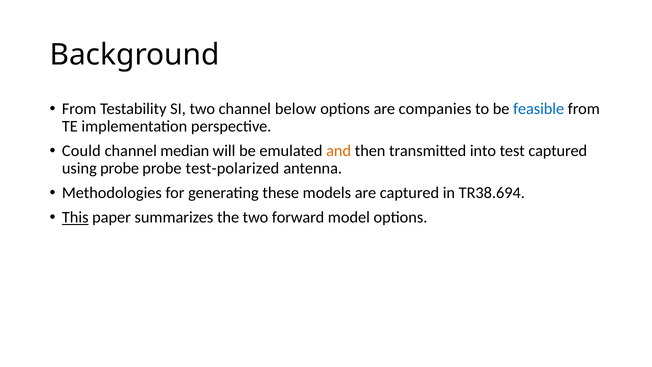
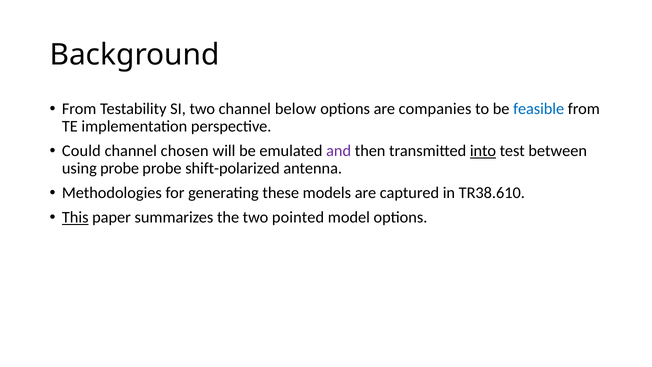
median: median -> chosen (185, 151)
and colour: orange -> purple (339, 151)
into underline: none -> present (483, 151)
test captured: captured -> between (558, 151)
test-polarized: test-polarized -> shift-polarized (233, 168)
TR38.694: TR38.694 -> TR38.610 (492, 193)
forward: forward -> pointed (298, 217)
